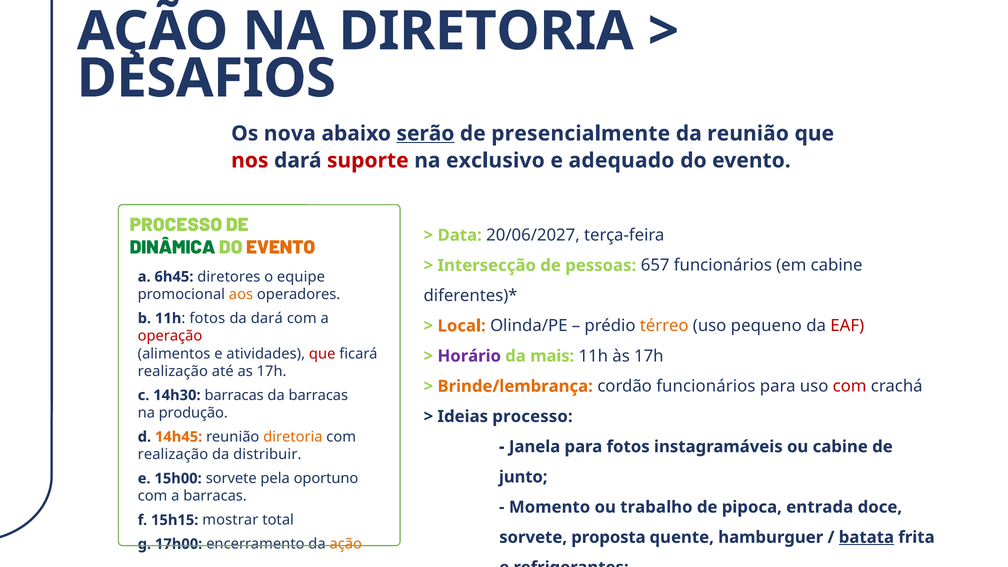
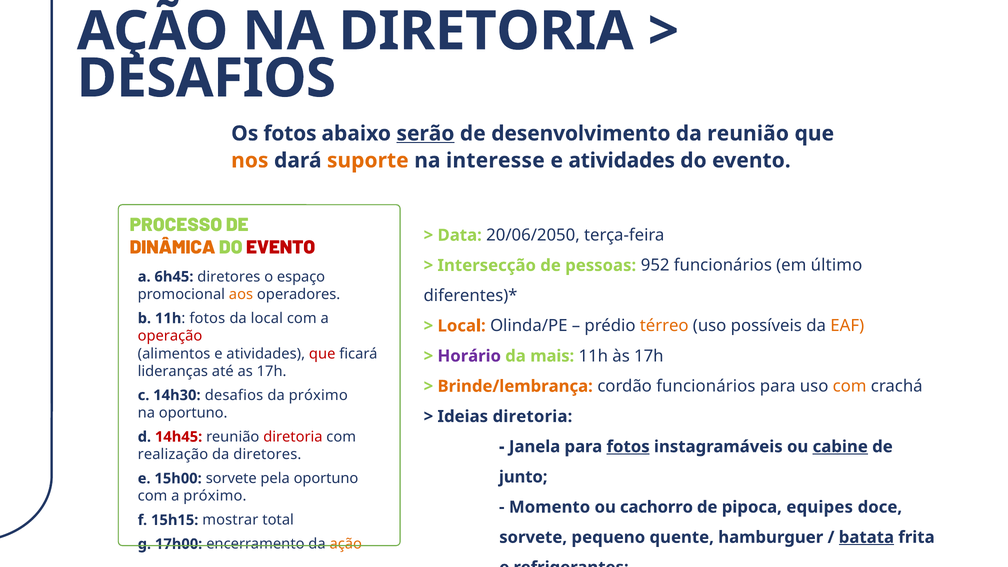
Os nova: nova -> fotos (290, 134)
presencialmente: presencialmente -> desenvolvimento (581, 134)
nos colour: red -> orange (250, 160)
suporte colour: red -> orange (368, 160)
exclusivo: exclusivo -> interesse (495, 160)
adequado: adequado -> atividades (622, 160)
20/06/2027: 20/06/2027 -> 20/06/2050 (533, 235)
DINÂMICA colour: green -> orange (173, 248)
EVENTO colour: orange -> red (281, 248)
657: 657 -> 952 (655, 265)
em cabine: cabine -> último (837, 265)
equipe: equipe -> espaço (301, 277)
da dará: dará -> local (267, 318)
pequeno: pequeno -> possíveis (766, 326)
EAF colour: red -> orange (847, 326)
realização: realização -> lideranças (173, 371)
com colour: red -> orange (850, 386)
14h30 barracas: barracas -> desafios (234, 395)
da barracas: barracas -> próximo (318, 395)
na produção: produção -> oportuno (193, 413)
Ideias processo: processo -> diretoria (532, 416)
14h45 colour: orange -> red (179, 437)
diretoria colour: orange -> red (293, 437)
fotos underline: none -> present (628, 447)
cabine underline: none -> present (840, 447)
da distribuir: distribuir -> diretores (267, 455)
a barracas: barracas -> próximo (215, 496)
trabalho: trabalho -> cachorro (656, 507)
pipoca entrada: entrada -> equipes (820, 507)
proposta: proposta -> pequeno (608, 537)
